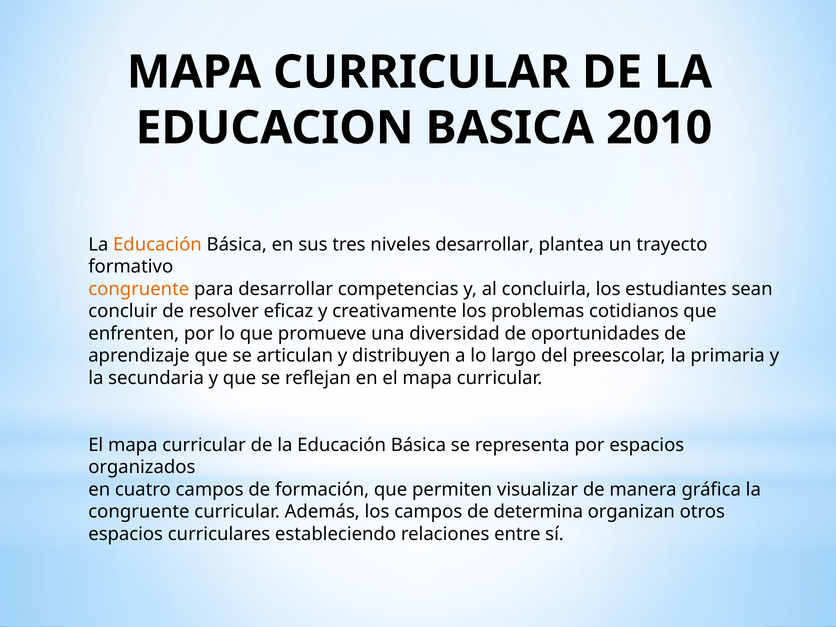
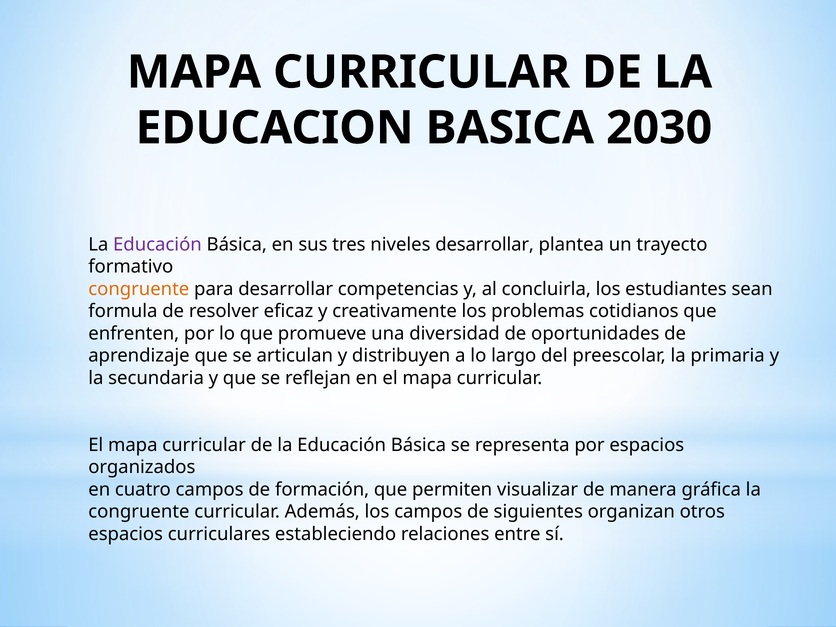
2010: 2010 -> 2030 (659, 128)
Educación colour: orange -> purple (157, 244)
concluir: concluir -> formula (123, 311)
determina: determina -> siguientes (538, 512)
